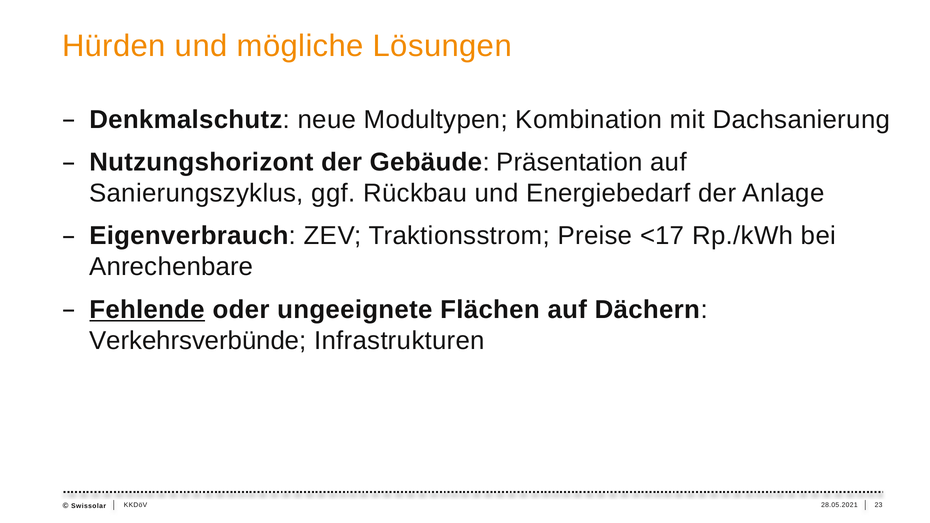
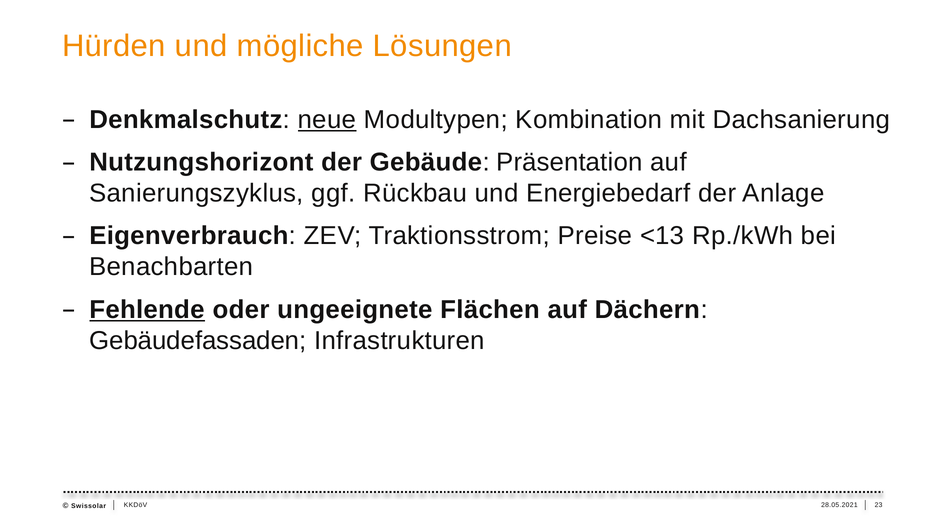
neue underline: none -> present (327, 120)
<17: <17 -> <13 (662, 236)
Anrechenbare: Anrechenbare -> Benachbarten (171, 267)
Verkehrsverbünde: Verkehrsverbünde -> Gebäudefassaden (198, 341)
